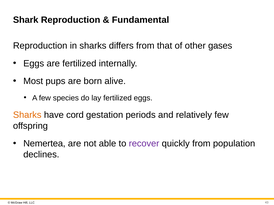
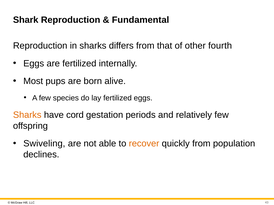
gases: gases -> fourth (220, 46)
Nemertea: Nemertea -> Swiveling (44, 144)
recover colour: purple -> orange (144, 144)
